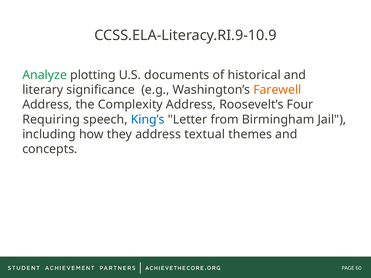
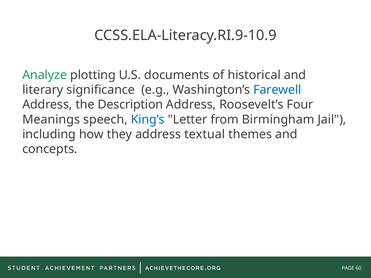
Farewell colour: orange -> blue (277, 90)
Complexity: Complexity -> Description (130, 105)
Requiring: Requiring -> Meanings (51, 120)
